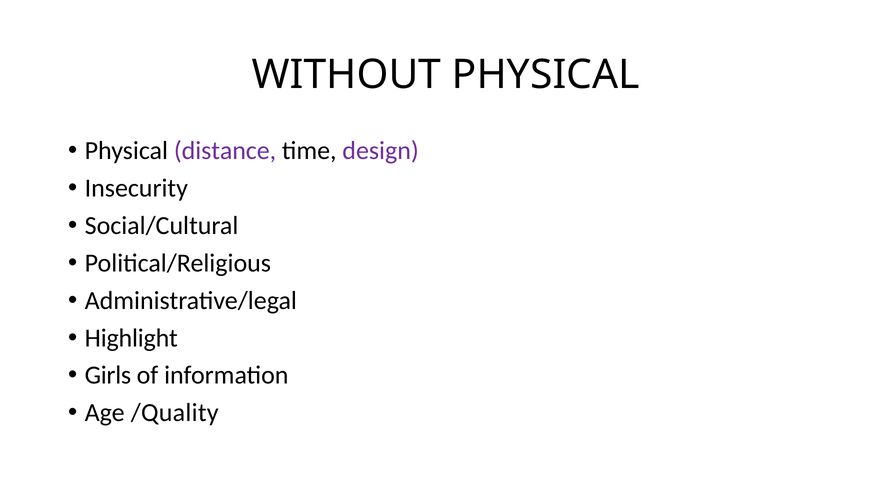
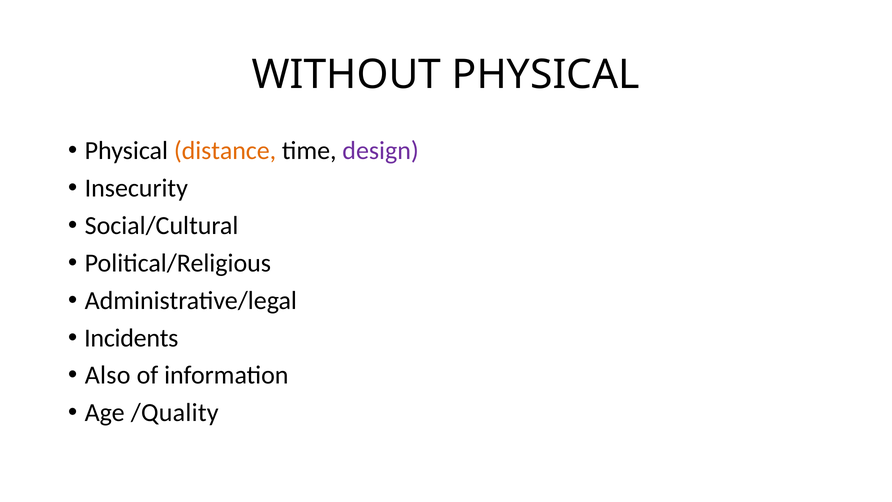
distance colour: purple -> orange (225, 151)
Highlight: Highlight -> Incidents (131, 338)
Girls: Girls -> Also (108, 375)
